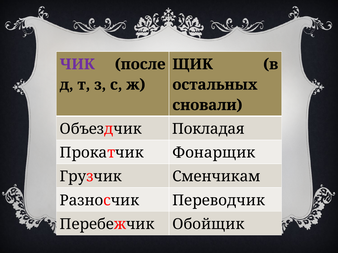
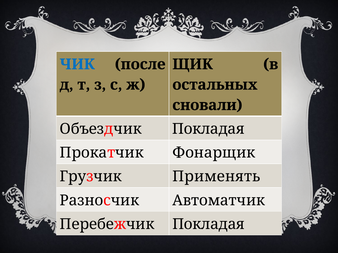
ЧИК colour: purple -> blue (77, 64)
Сменчикам: Сменчикам -> Применять (216, 177)
Переводчик: Переводчик -> Автоматчик (219, 201)
Перебежчик Обойщик: Обойщик -> Покладая (209, 225)
